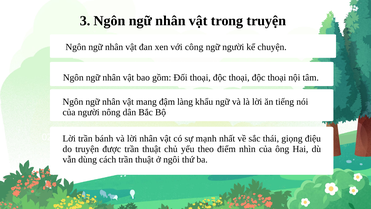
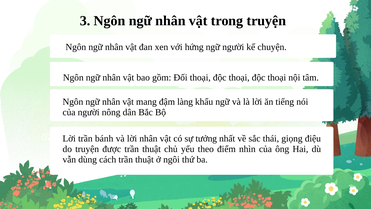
công: công -> hứng (194, 47)
mạnh: mạnh -> tưởng (206, 138)
